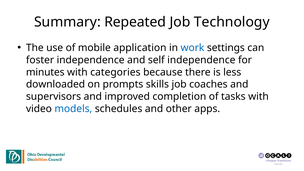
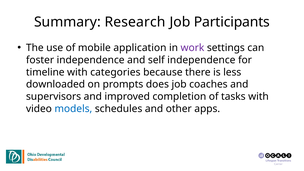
Repeated: Repeated -> Research (135, 22)
Technology: Technology -> Participants (232, 22)
work colour: blue -> purple (192, 48)
minutes: minutes -> timeline (45, 72)
skills: skills -> does (157, 84)
